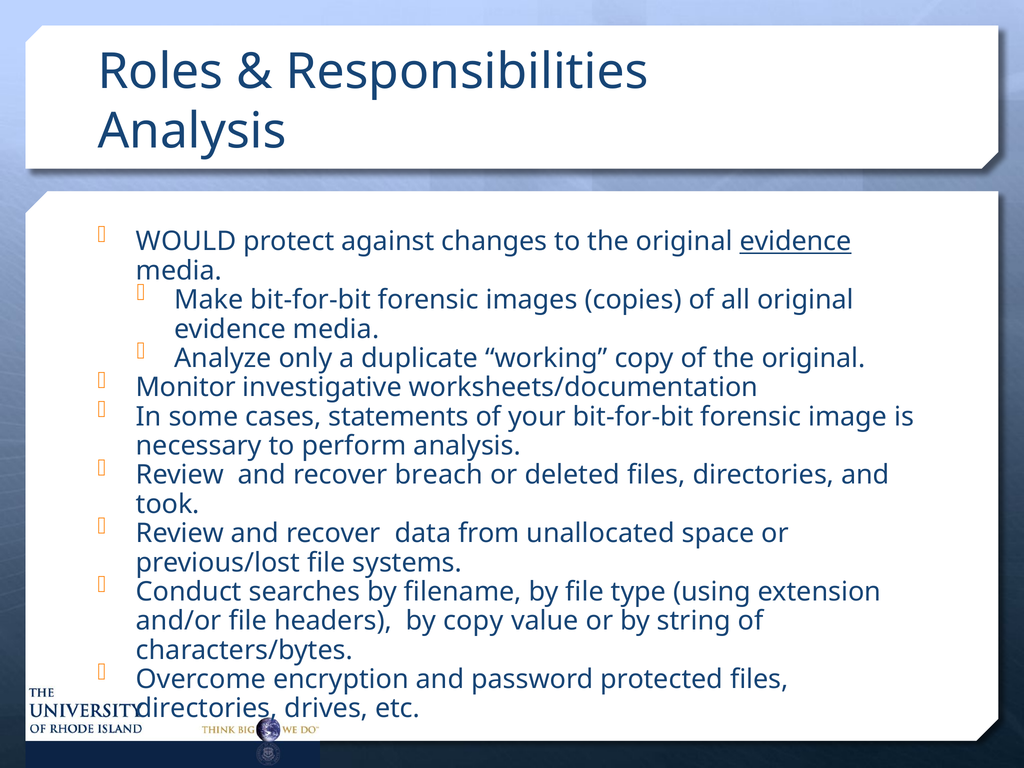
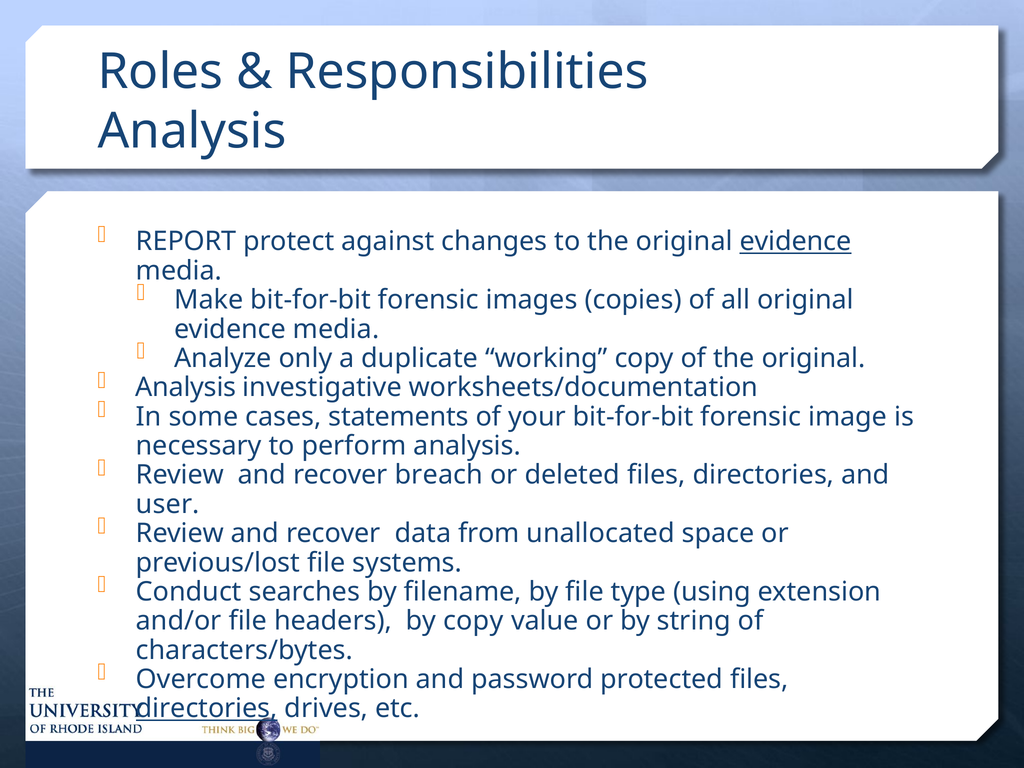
WOULD: WOULD -> REPORT (186, 242)
Monitor: Monitor -> Analysis (186, 388)
took: took -> user (168, 504)
directories underline: none -> present (207, 709)
